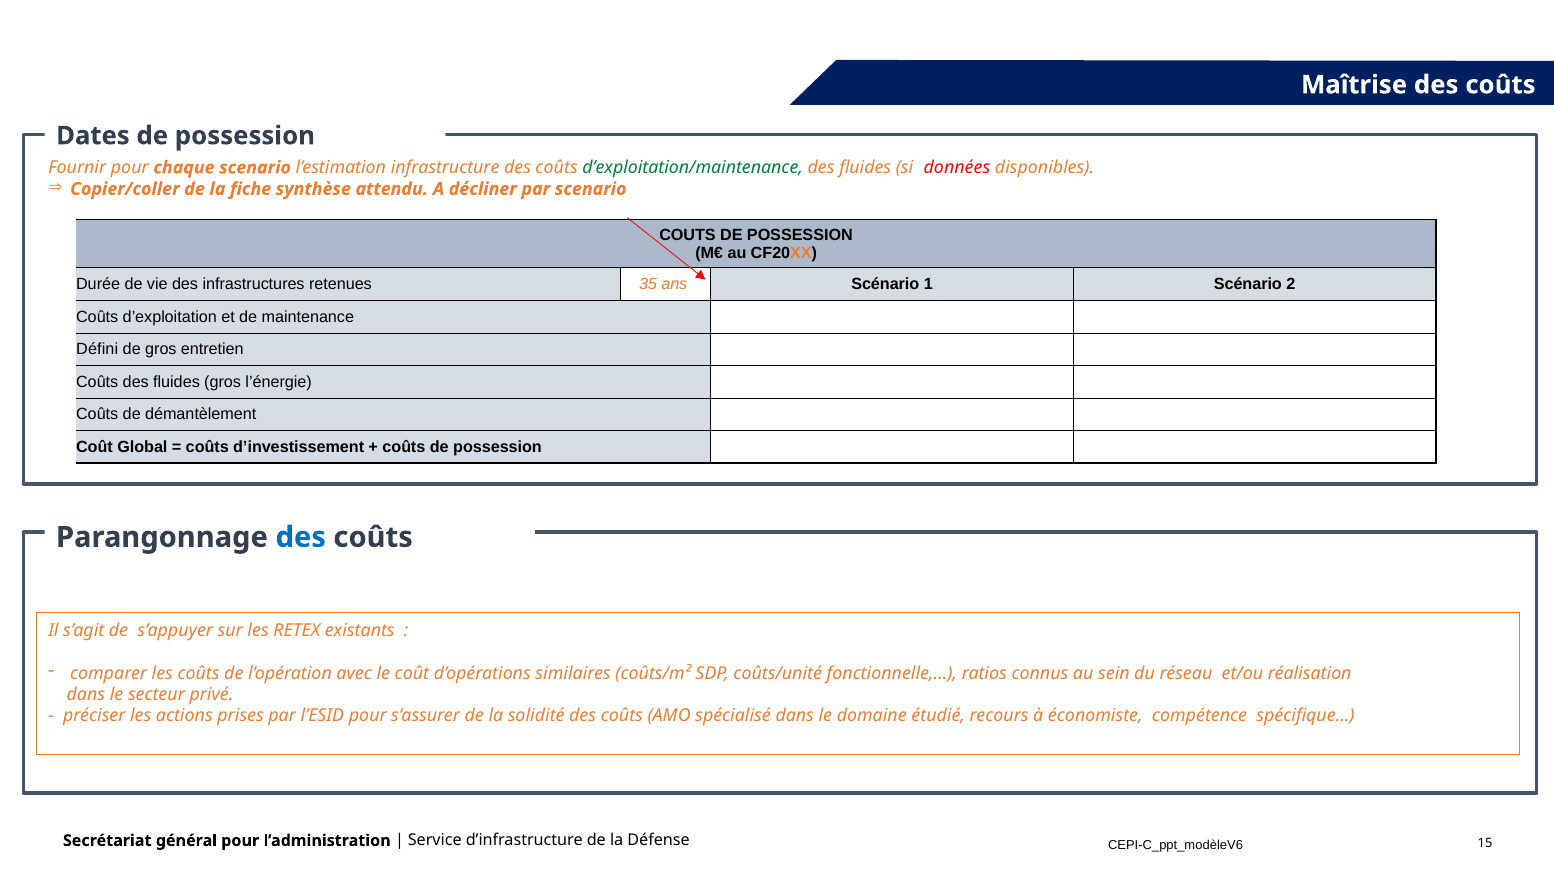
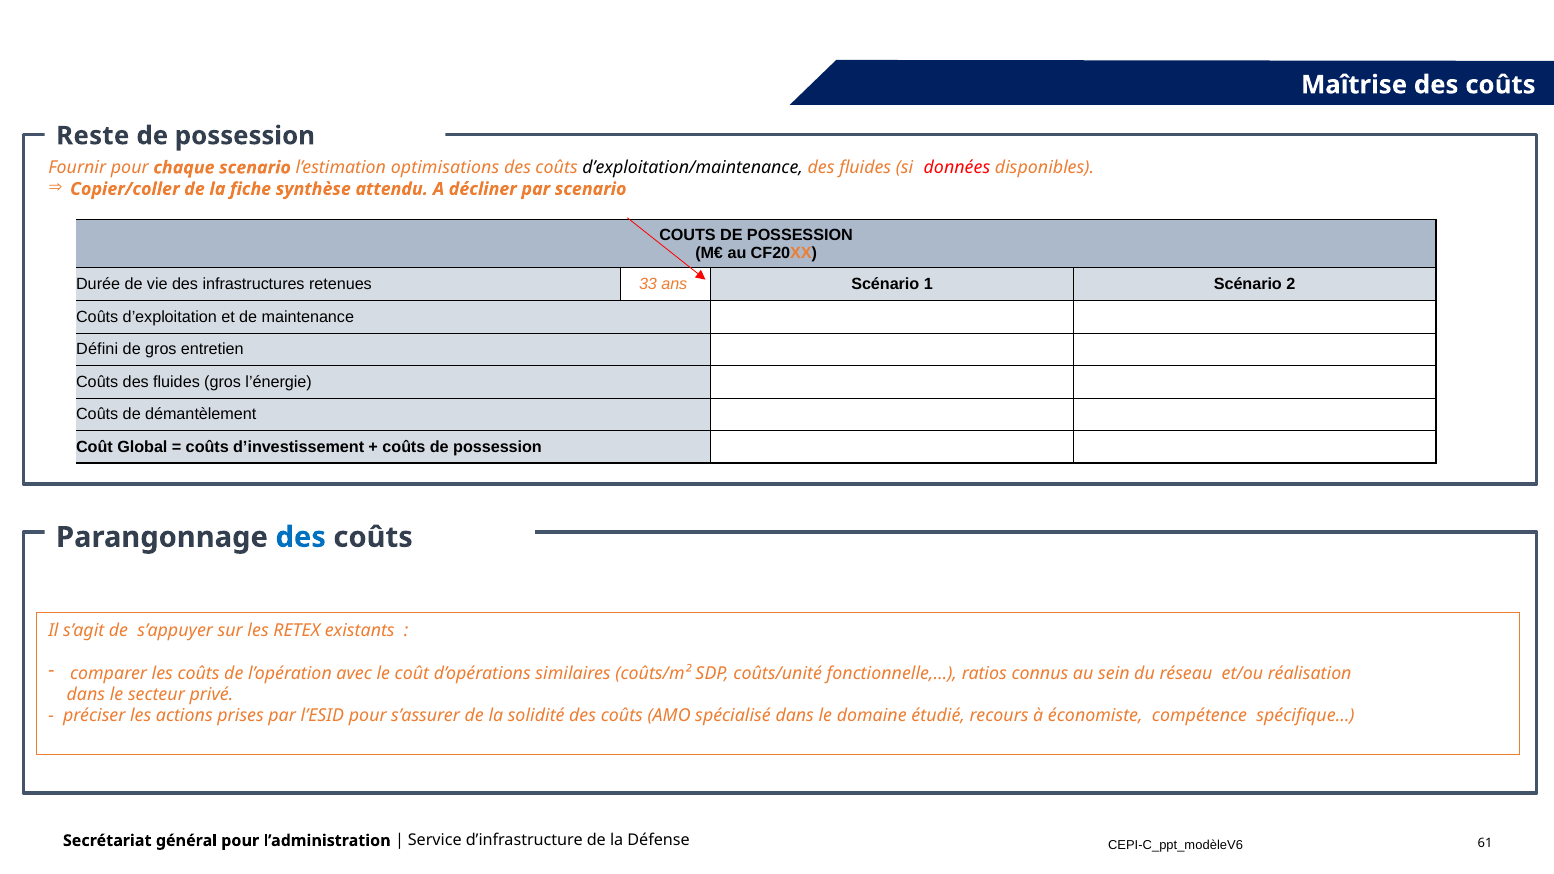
Dates: Dates -> Reste (93, 136)
infrastructure: infrastructure -> optimisations (445, 168)
d’exploitation/maintenance colour: green -> black (693, 168)
35: 35 -> 33 (648, 284)
15: 15 -> 61 (1485, 844)
